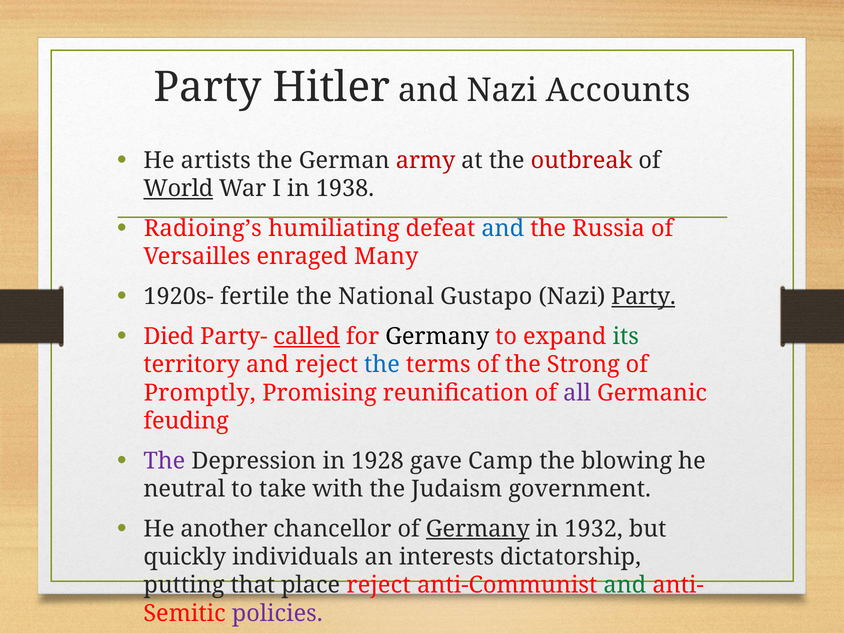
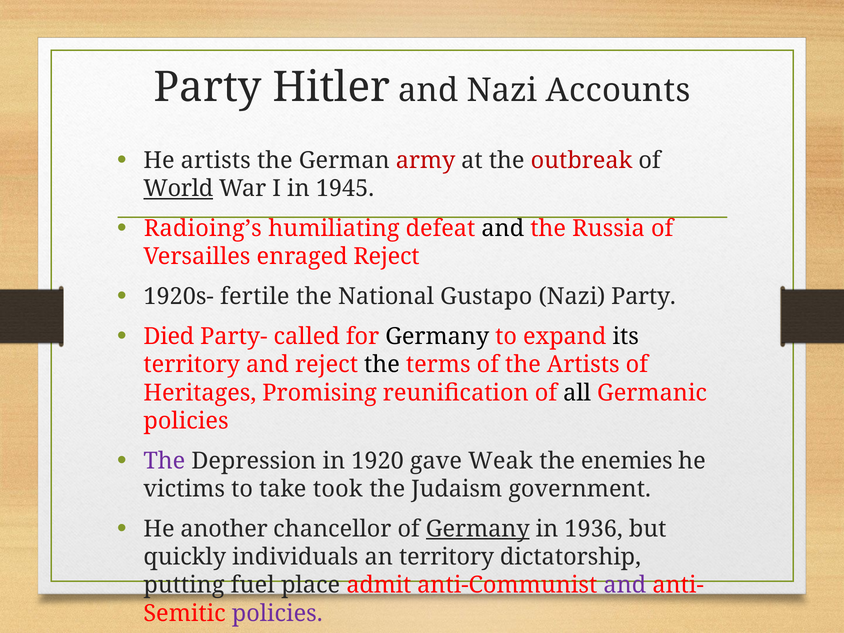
1938: 1938 -> 1945 (345, 189)
and colour: blue -> black (503, 229)
enraged Many: Many -> Reject (387, 257)
Party underline: present -> none (644, 297)
called underline: present -> none (307, 337)
its colour: green -> black (626, 337)
the colour: blue -> black (382, 365)
the Strong: Strong -> Artists (583, 365)
Promptly: Promptly -> Heritages (200, 393)
all colour: purple -> black (577, 393)
feuding: feuding -> policies (186, 421)
1928: 1928 -> 1920 (378, 461)
Camp: Camp -> Weak (501, 461)
blowing: blowing -> enemies (627, 461)
neutral: neutral -> victims (184, 489)
with: with -> took (338, 489)
1932: 1932 -> 1936 (594, 529)
an interests: interests -> territory (447, 557)
that: that -> fuel (253, 585)
place reject: reject -> admit (379, 585)
and colour: green -> purple (625, 585)
